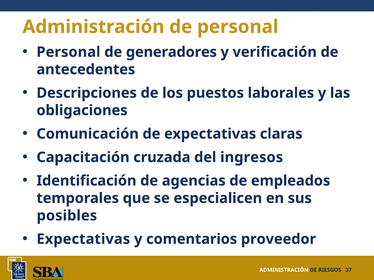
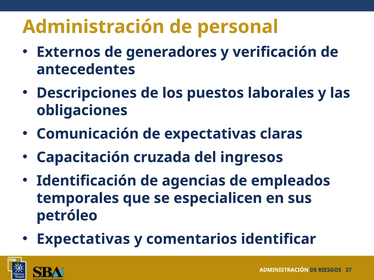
Personal: Personal -> Externos (69, 52)
posibles: posibles -> petróleo (67, 216)
proveedor: proveedor -> identificar (278, 239)
